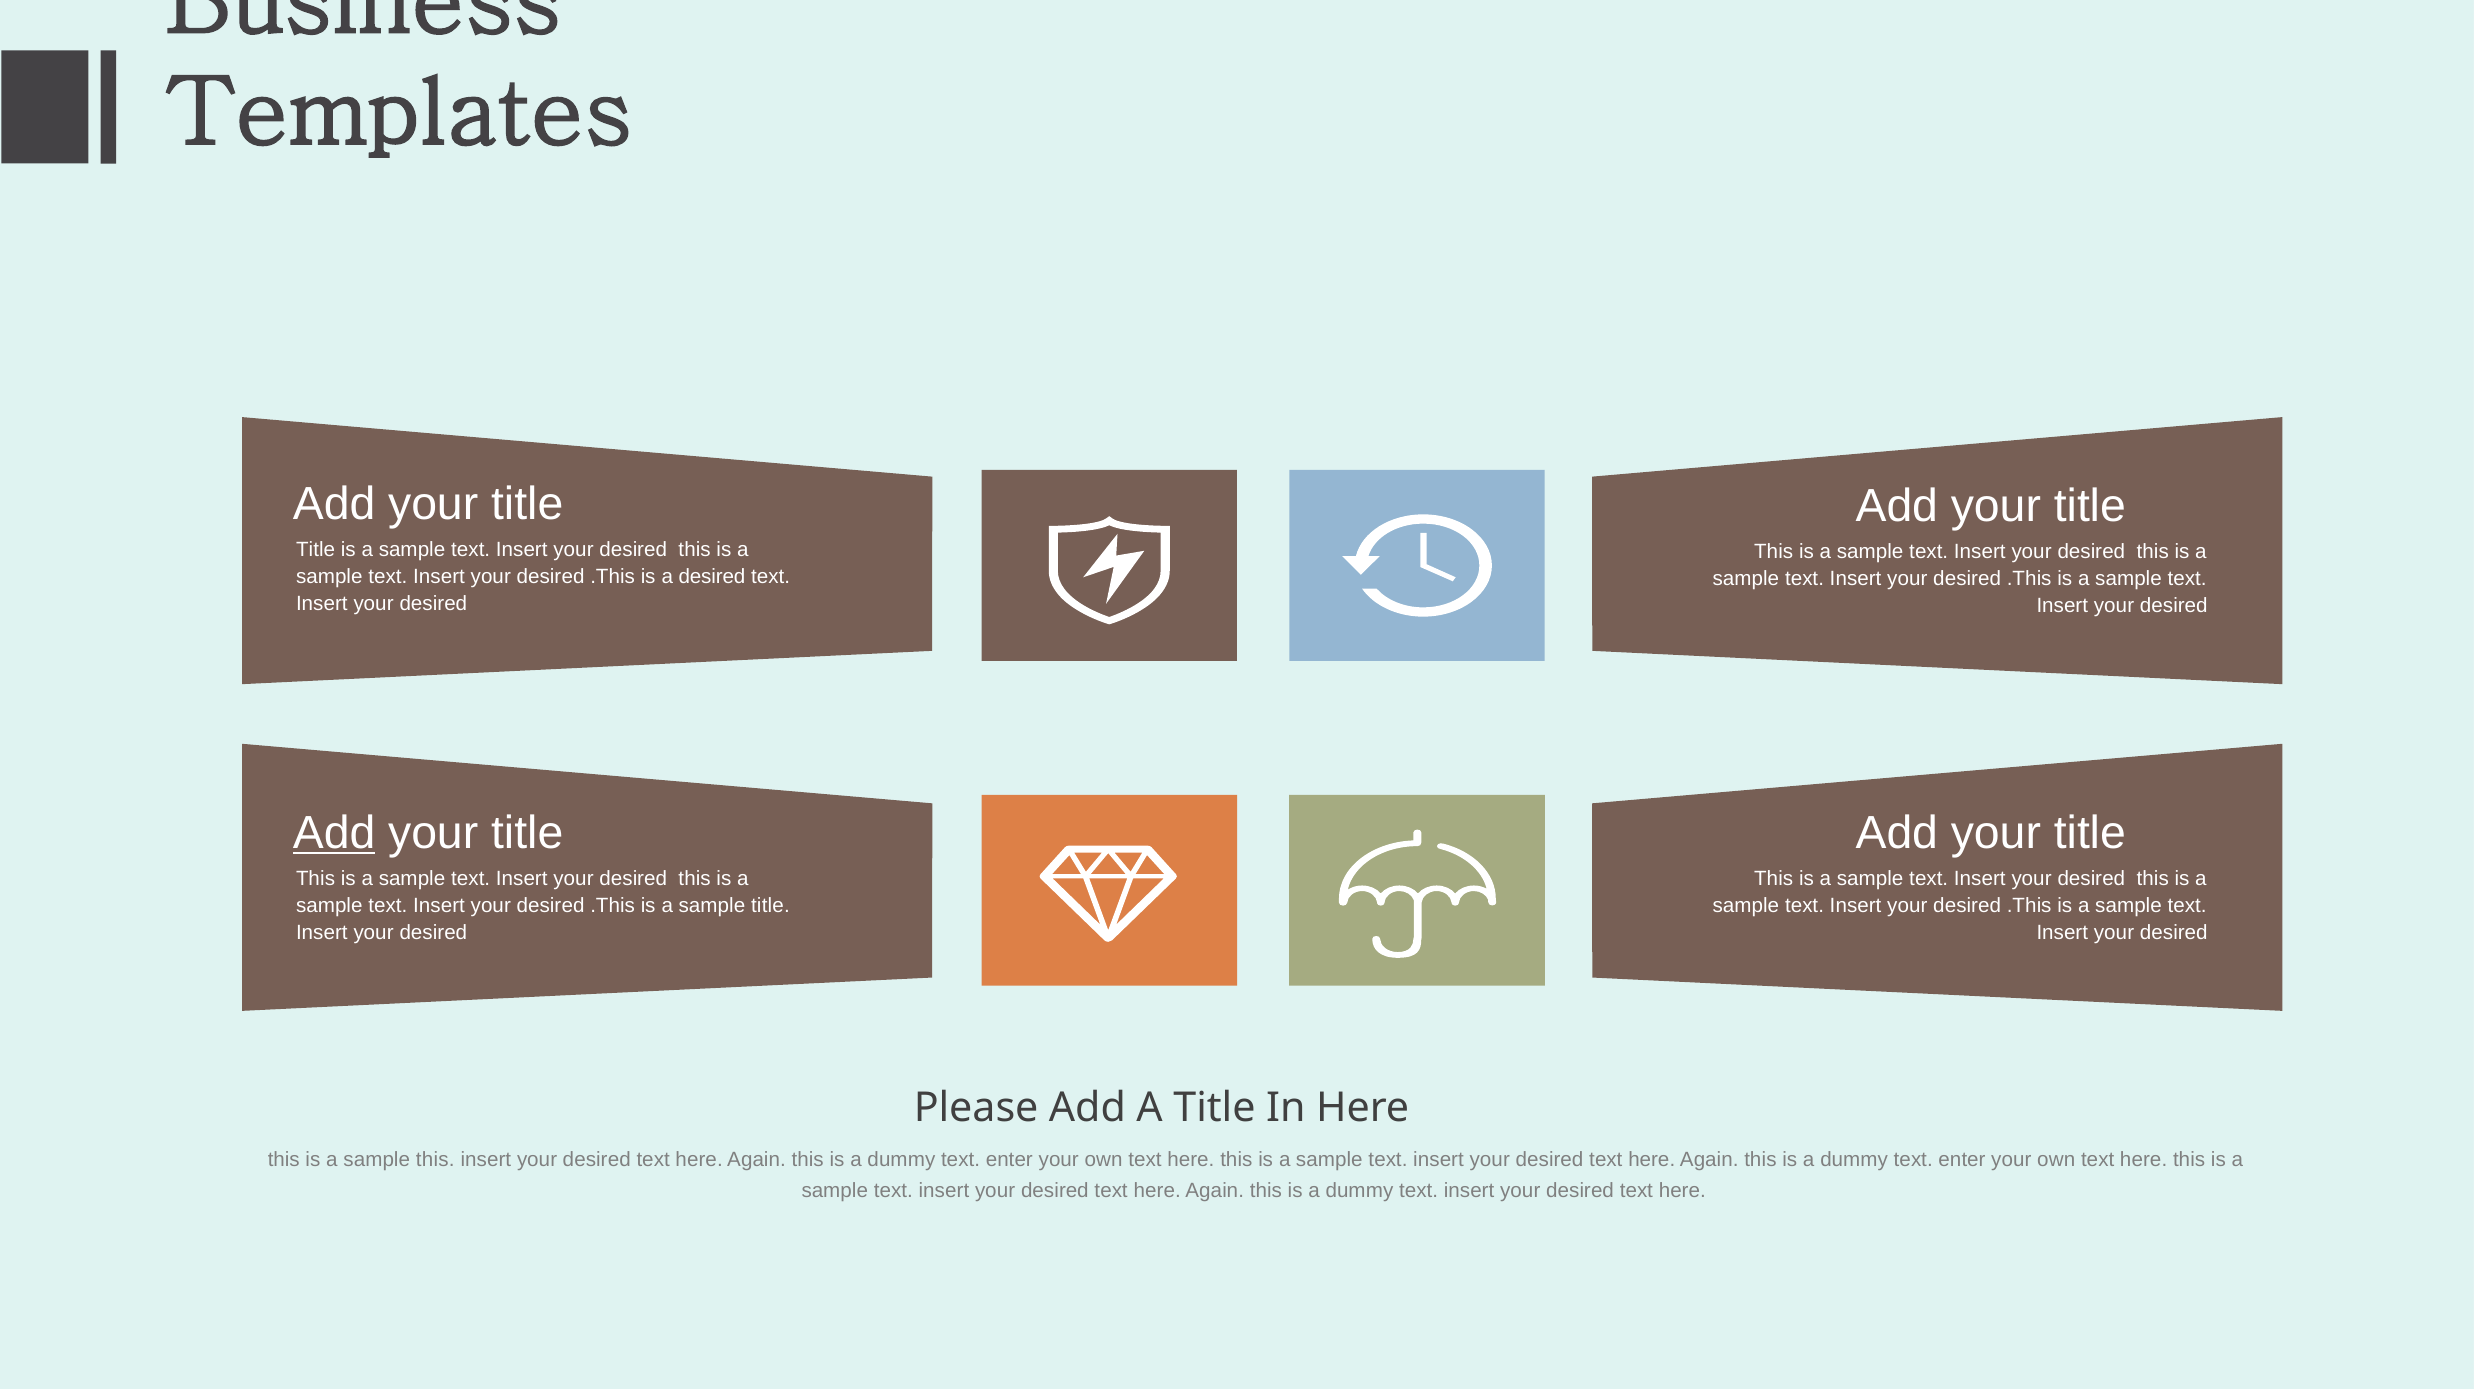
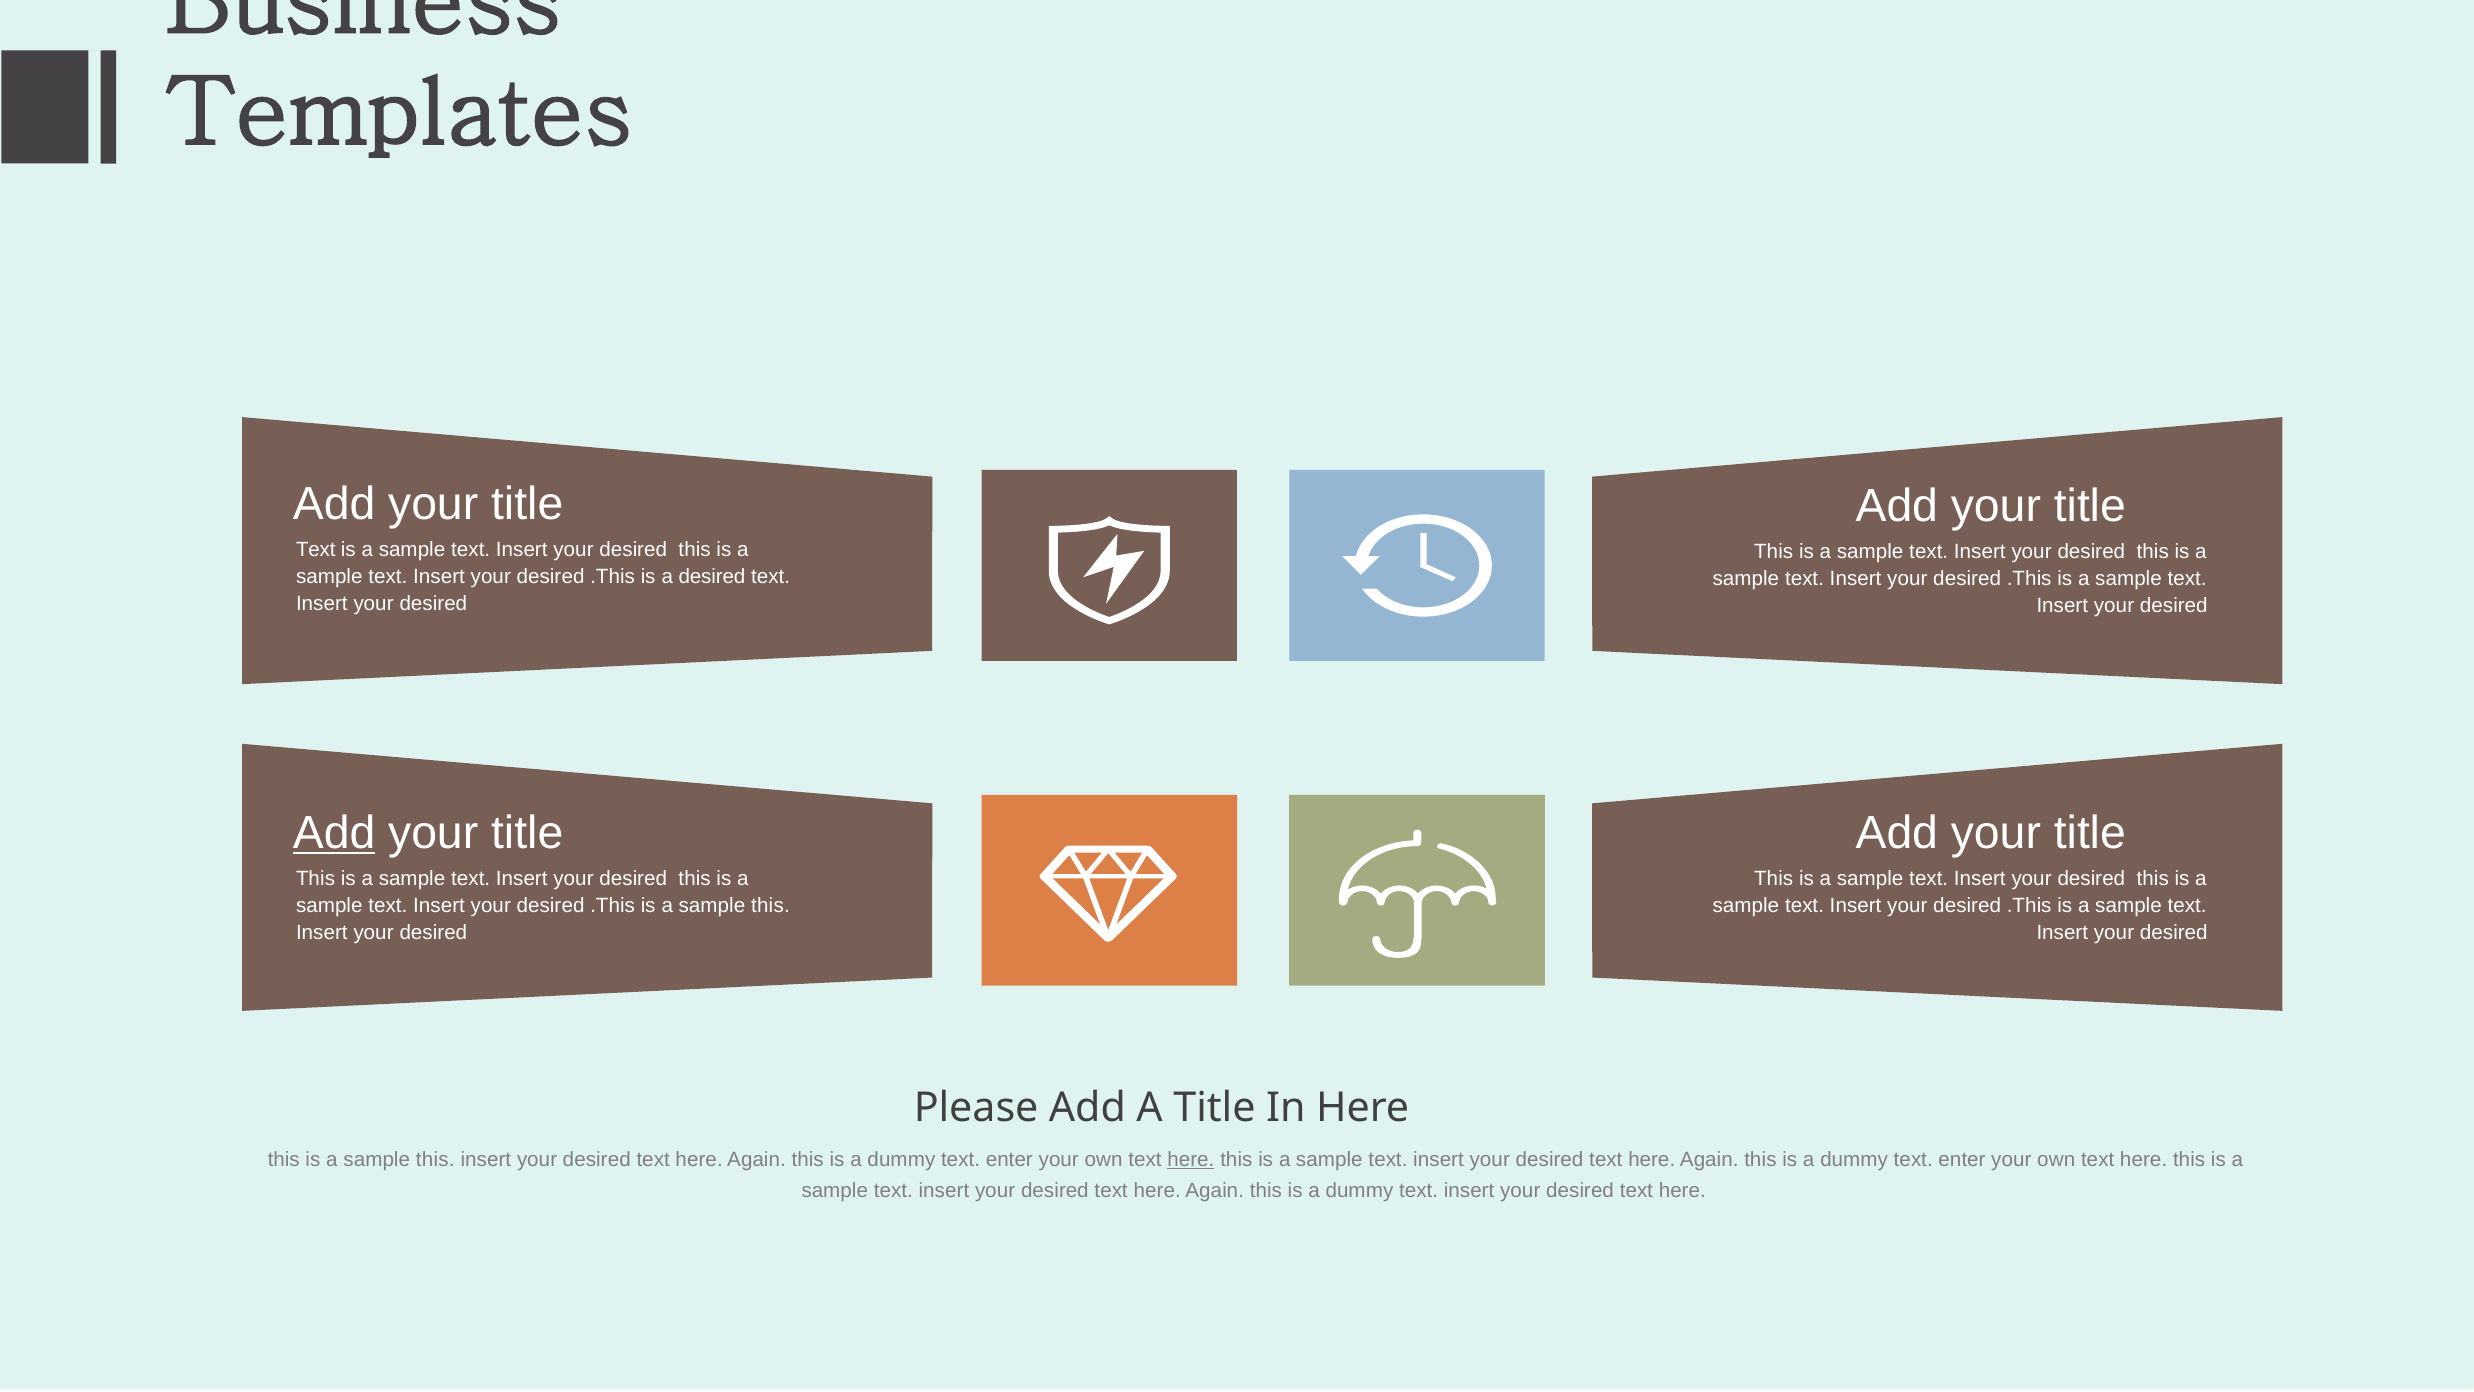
Title: Title -> Text (316, 550)
title: title -> this (770, 905)
here underline: none -> present (1191, 1159)
